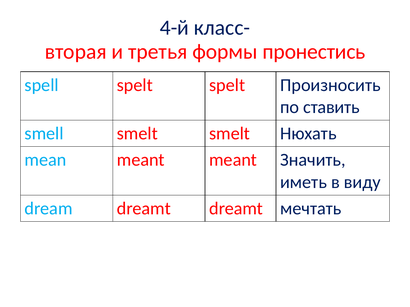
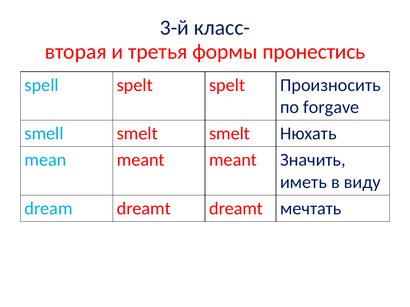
4-й: 4-й -> 3-й (174, 28)
ставить: ставить -> forgave (331, 107)
